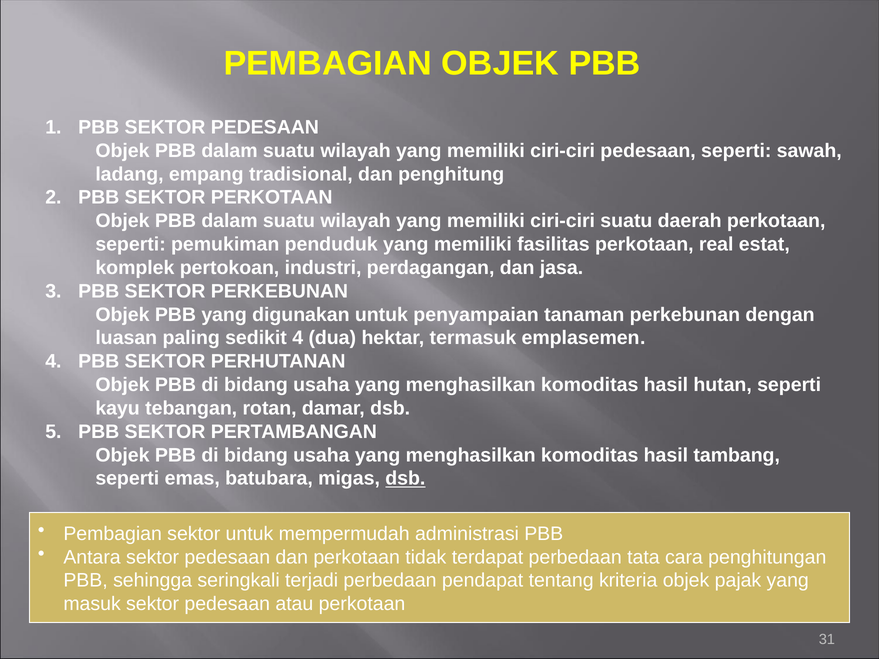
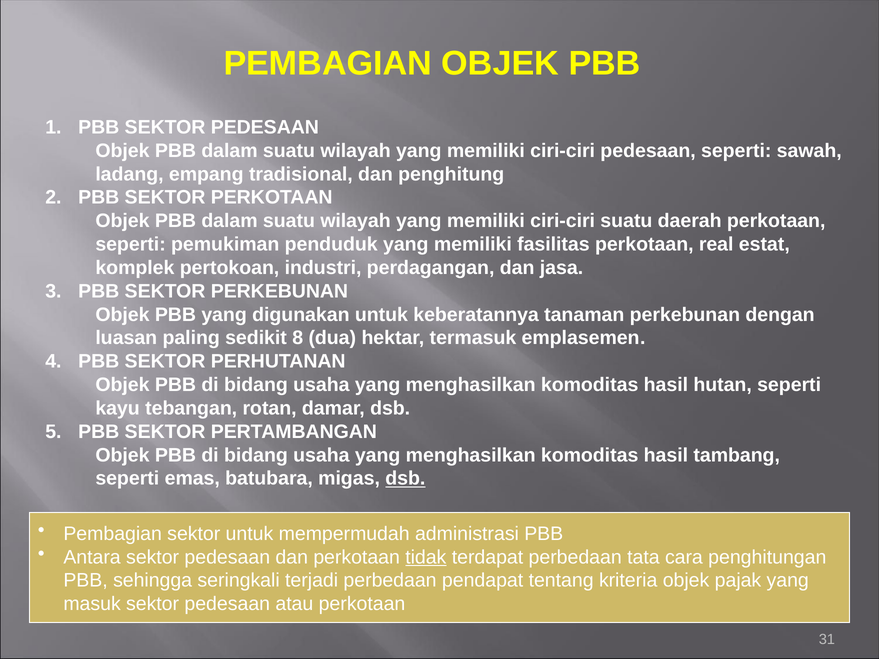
penyampaian: penyampaian -> keberatannya (476, 315)
sedikit 4: 4 -> 8 (298, 338)
tidak underline: none -> present (426, 557)
